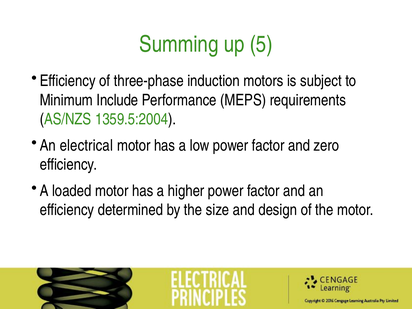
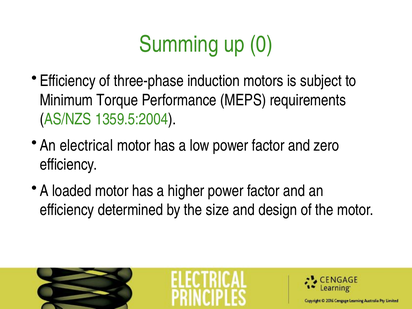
5: 5 -> 0 (261, 44)
Include: Include -> Torque (117, 100)
